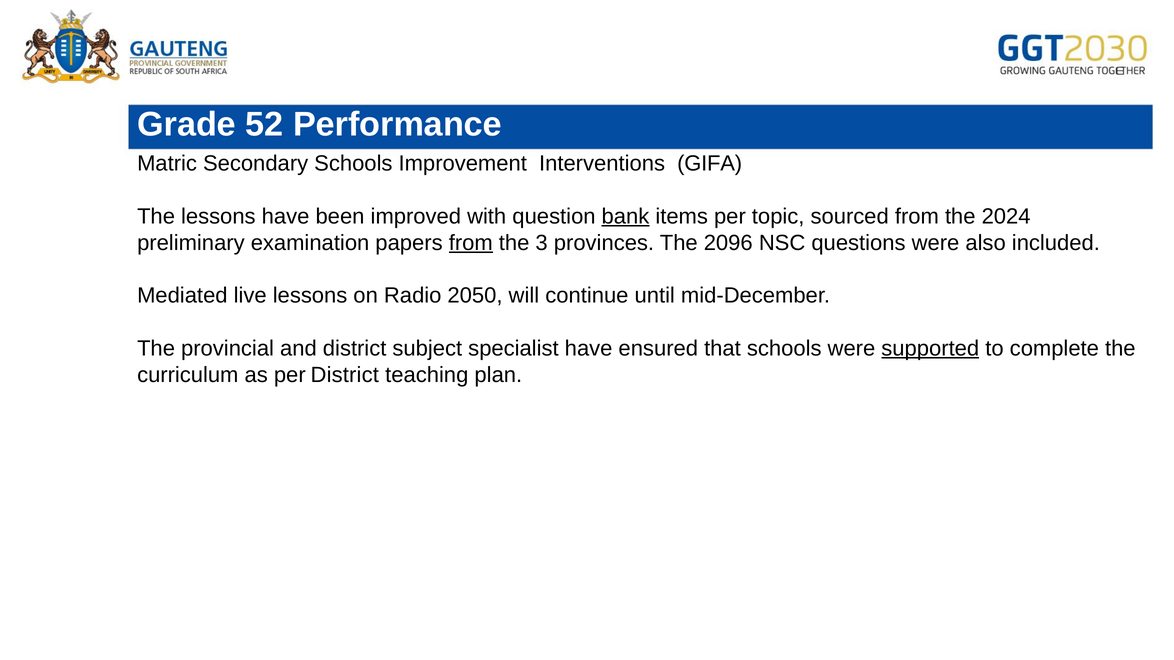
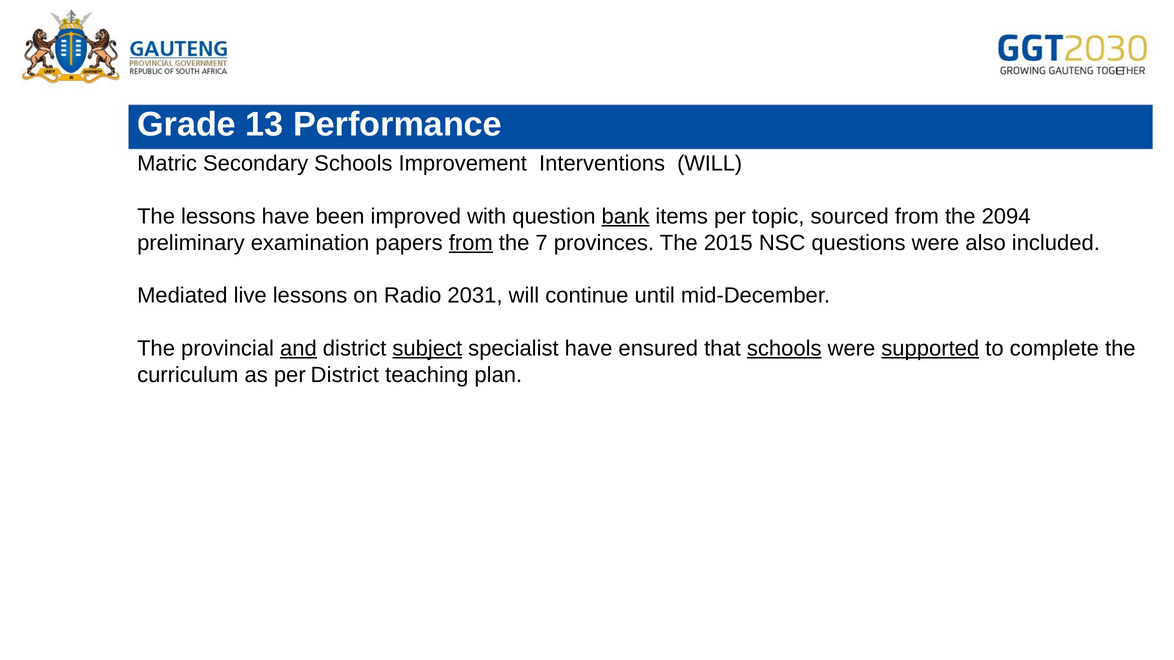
52: 52 -> 13 (265, 124)
Interventions GIFA: GIFA -> WILL (710, 164)
2024: 2024 -> 2094 (1006, 217)
3: 3 -> 7 (542, 243)
2096: 2096 -> 2015 (728, 243)
2050: 2050 -> 2031 (475, 296)
and underline: none -> present (298, 349)
subject underline: none -> present (427, 349)
schools underline: none -> present (784, 349)
